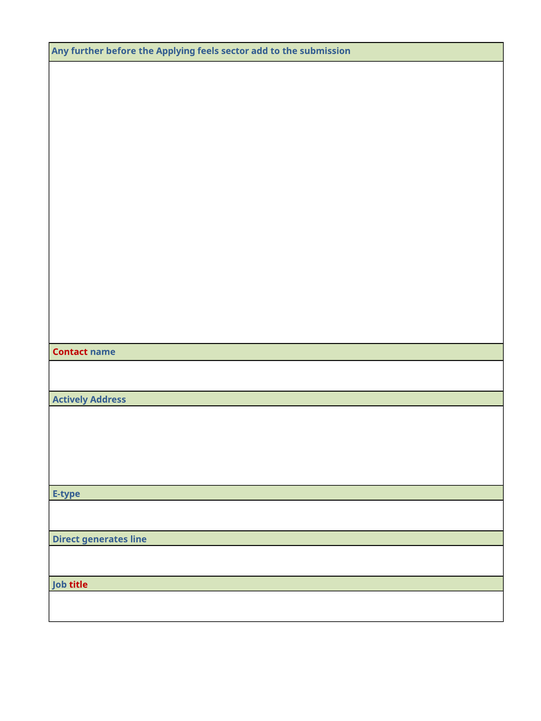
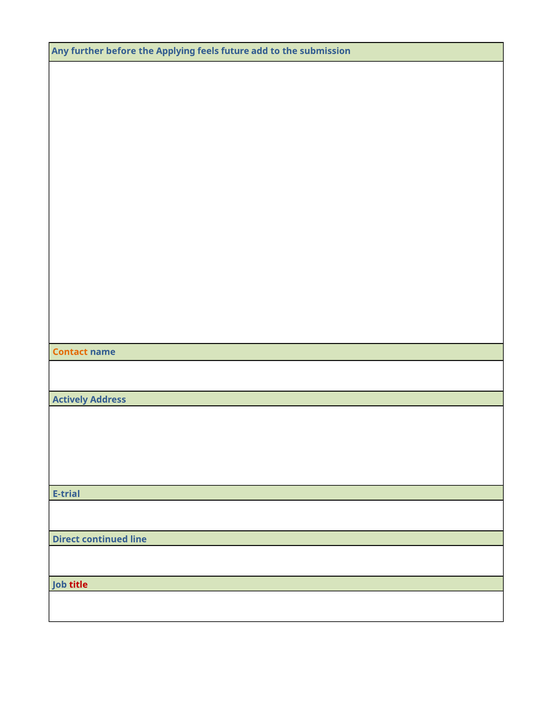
sector: sector -> future (235, 51)
Contact colour: red -> orange (70, 352)
E-type: E-type -> E-trial (66, 494)
generates: generates -> continued (105, 540)
